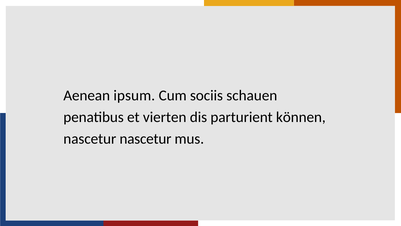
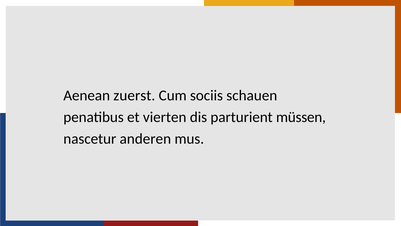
ipsum: ipsum -> zuerst (134, 95)
können: können -> müssen (301, 117)
nascetur nascetur: nascetur -> anderen (145, 139)
